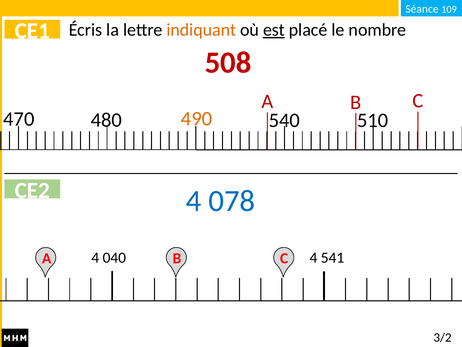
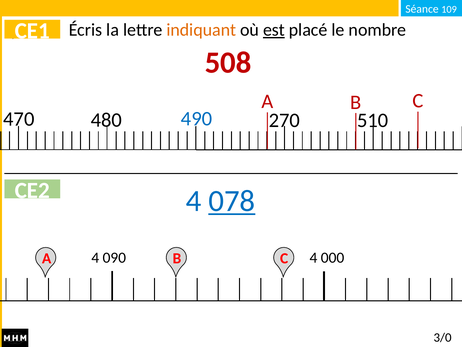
490 colour: orange -> blue (197, 119)
540: 540 -> 270 (284, 120)
078 underline: none -> present (232, 201)
040: 040 -> 090 (114, 258)
541: 541 -> 000 (333, 258)
3/2: 3/2 -> 3/0 (443, 337)
